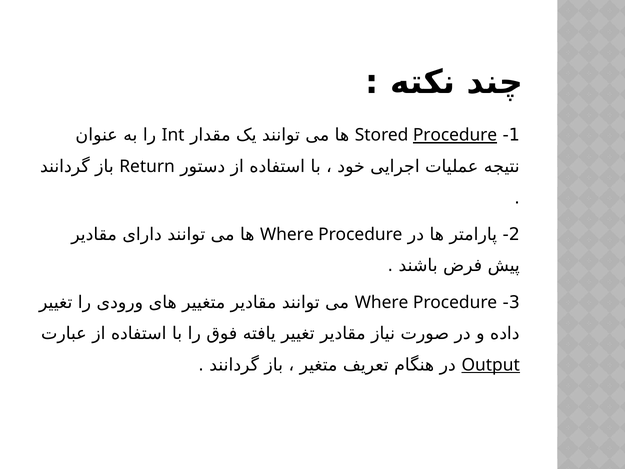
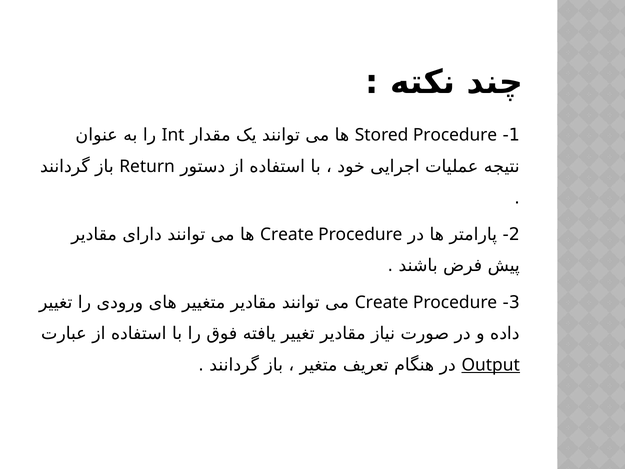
Procedure underline: present -> none (455, 135)
Where: Where -> Create (287, 234)
Where: Where -> Create (382, 302)
